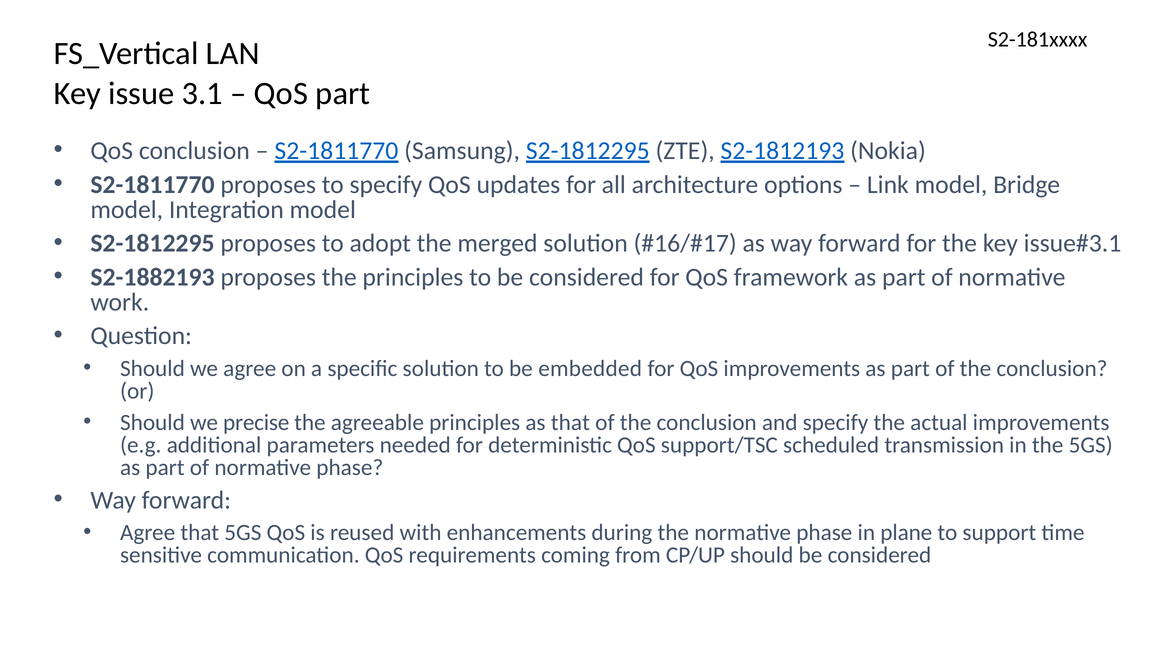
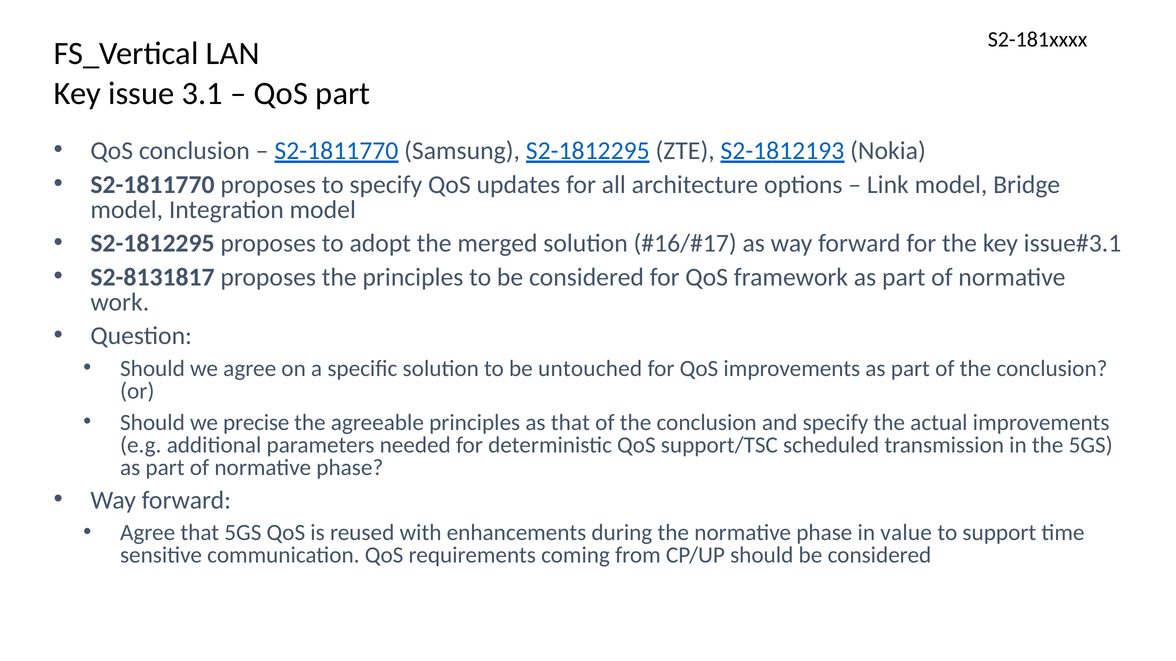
S2-1882193: S2-1882193 -> S2-8131817 (153, 277)
embedded: embedded -> untouched (590, 369)
plane: plane -> value (906, 533)
